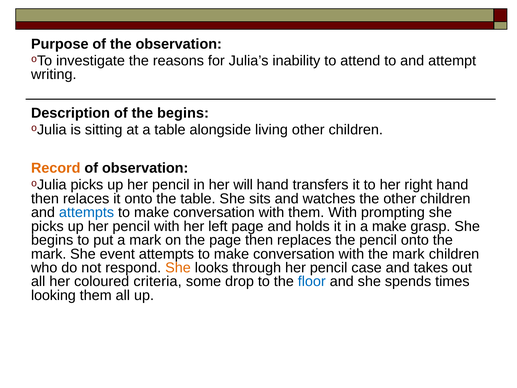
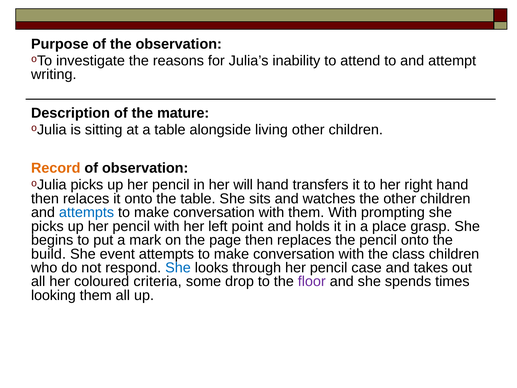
the begins: begins -> mature (183, 113)
left page: page -> point (247, 226)
a make: make -> place (389, 226)
mark: mark -> build (49, 254)
with the mark: mark -> class (408, 254)
She colour: orange -> blue (178, 268)
floor colour: blue -> purple (312, 281)
